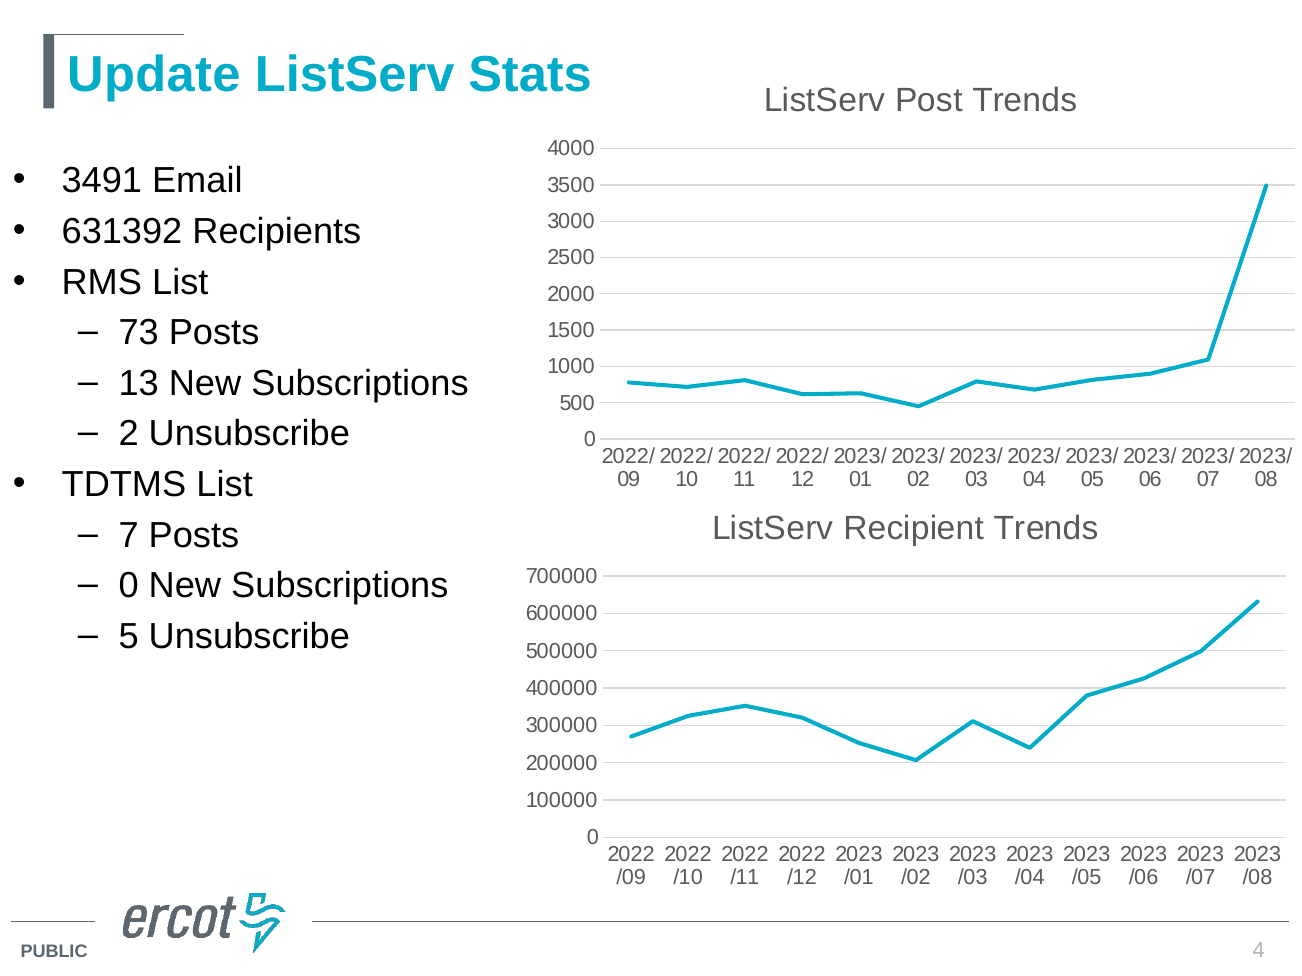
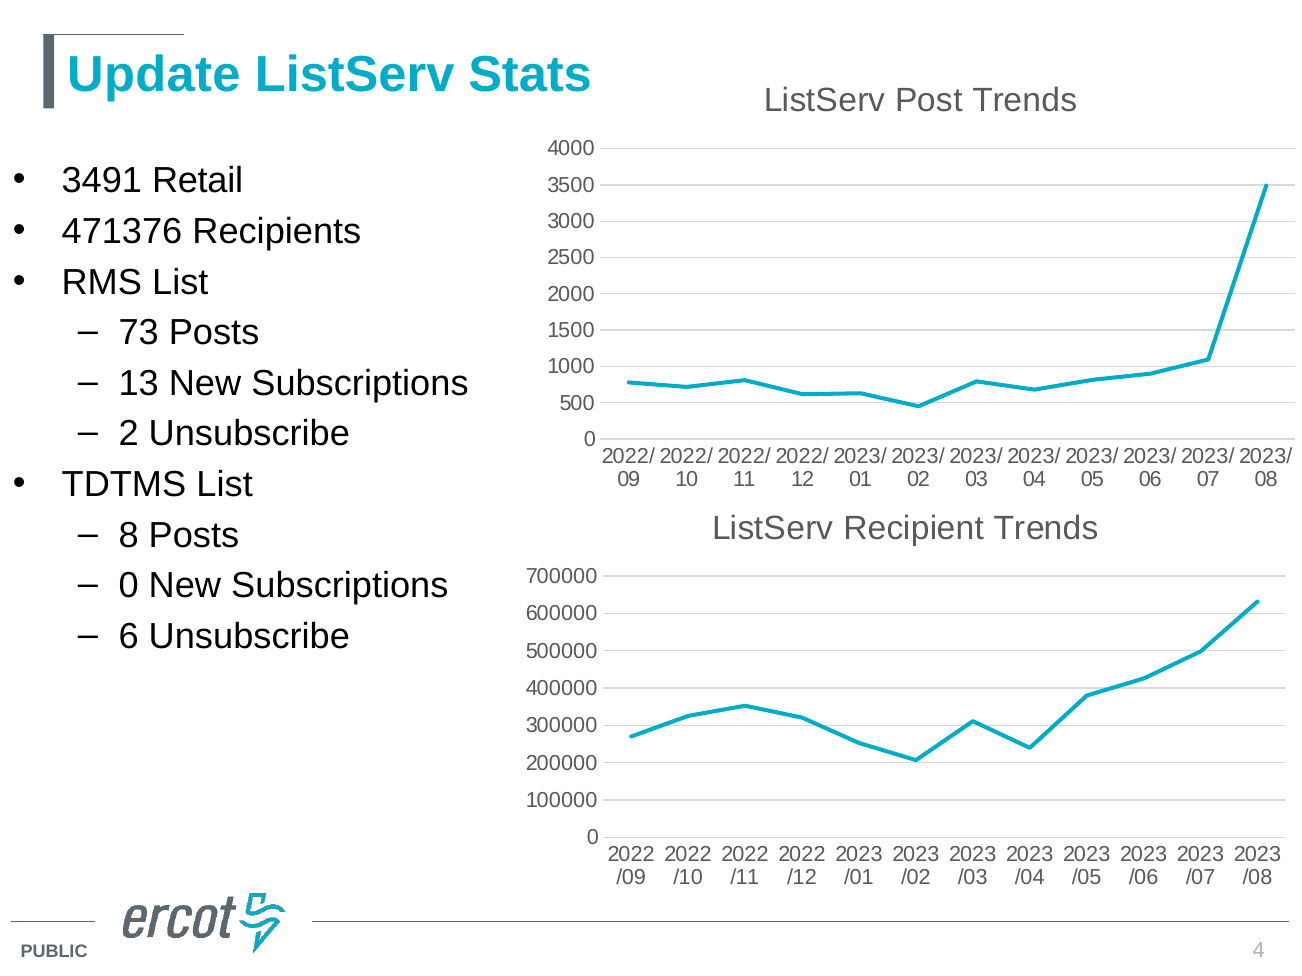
Email: Email -> Retail (198, 181)
631392: 631392 -> 471376 (122, 232)
7: 7 -> 8 (129, 536)
5: 5 -> 6 (129, 637)
